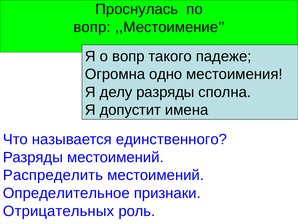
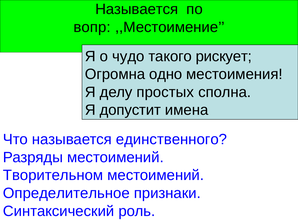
Проснулась: Проснулась -> Называется (137, 9)
о вопр: вопр -> чудо (128, 56)
падеже: падеже -> рискует (224, 56)
делу разряды: разряды -> простых (165, 92)
Распределить: Распределить -> Творительном (53, 175)
Отрицательных: Отрицательных -> Синтаксический (59, 211)
